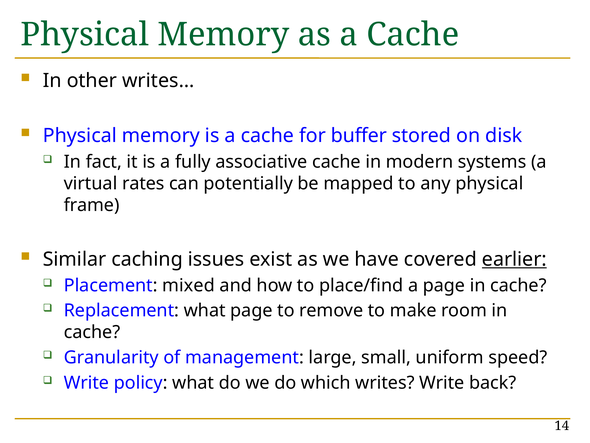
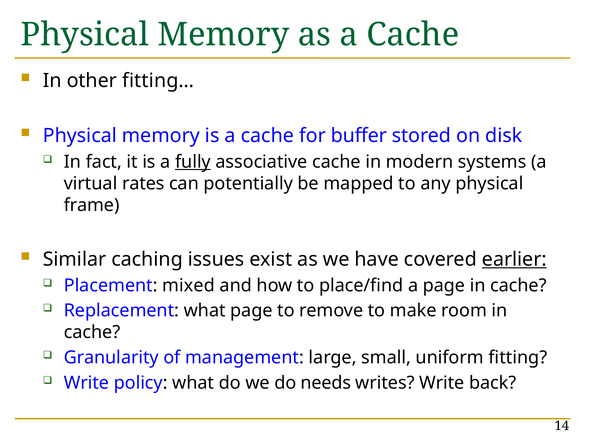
writes…: writes… -> fitting… (158, 80)
fully underline: none -> present (193, 162)
speed: speed -> fitting (518, 357)
which: which -> needs (326, 382)
